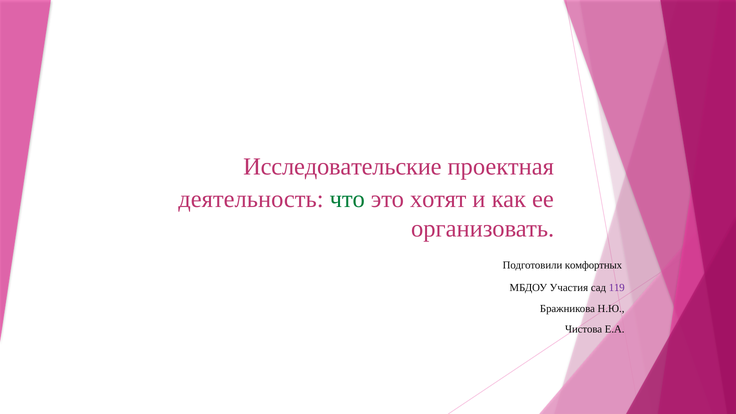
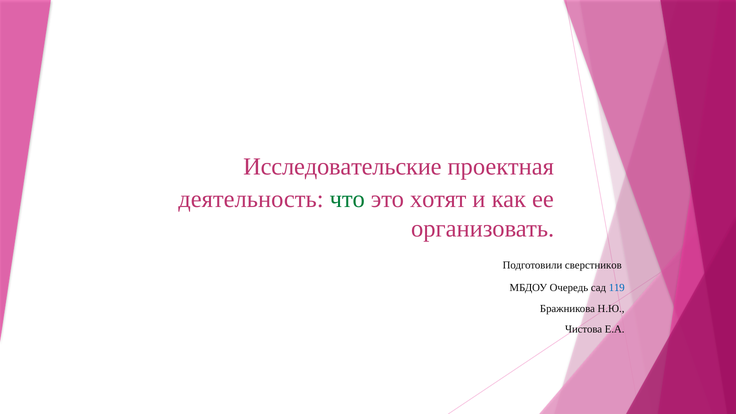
комфортных: комфортных -> сверстников (593, 265)
Участия: Участия -> Очередь (569, 288)
119 colour: purple -> blue (617, 288)
